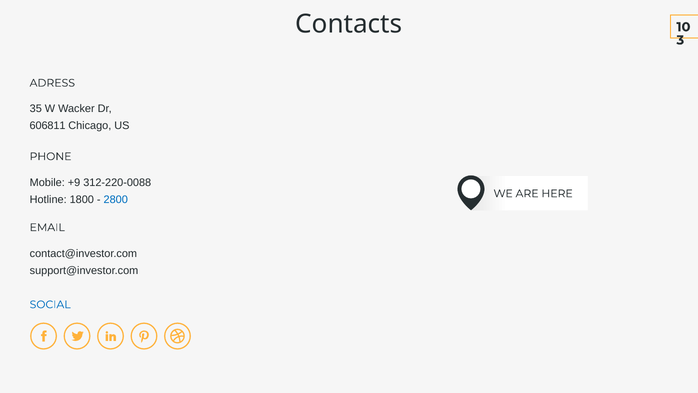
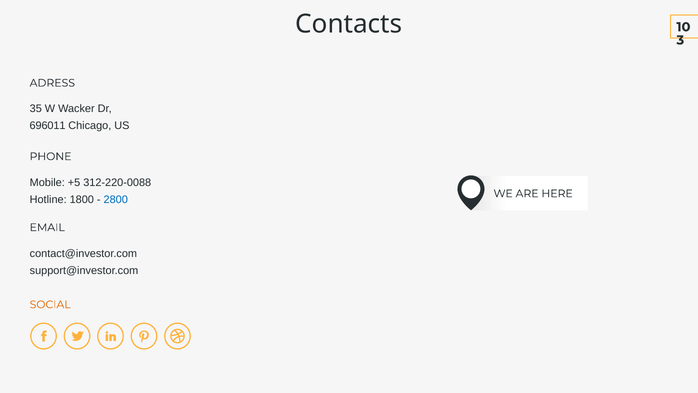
606811: 606811 -> 696011 (48, 126)
+9: +9 -> +5 (74, 182)
SOCIAL colour: blue -> orange (50, 304)
